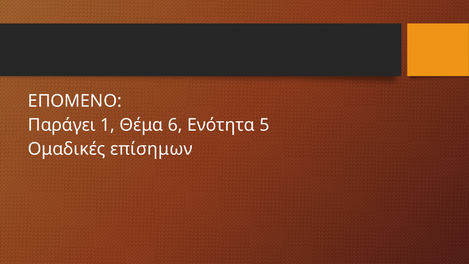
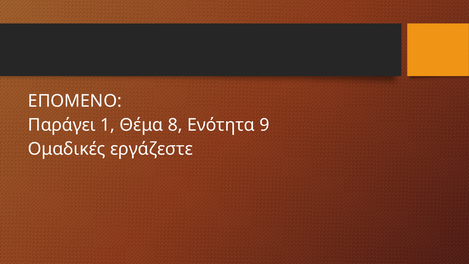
6: 6 -> 8 (175, 125)
5: 5 -> 9 (264, 125)
επίσημων: επίσημων -> εργάζεστε (152, 149)
